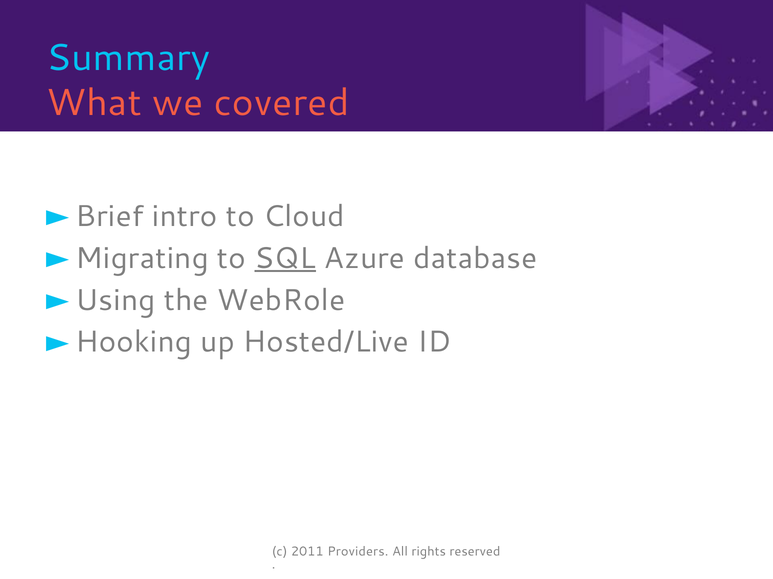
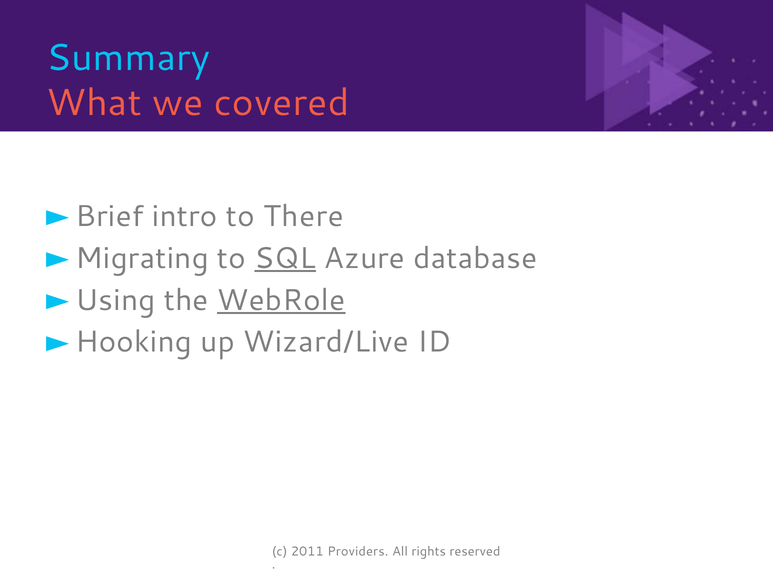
Cloud: Cloud -> There (304, 216)
WebRole underline: none -> present (281, 300)
Hosted/Live: Hosted/Live -> Wizard/Live (326, 343)
